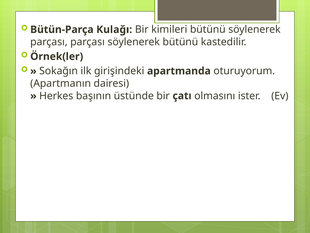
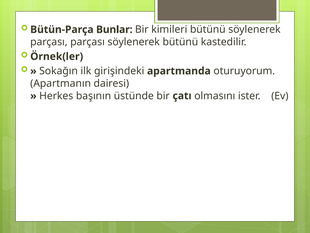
Kulağı: Kulağı -> Bunlar (114, 30)
